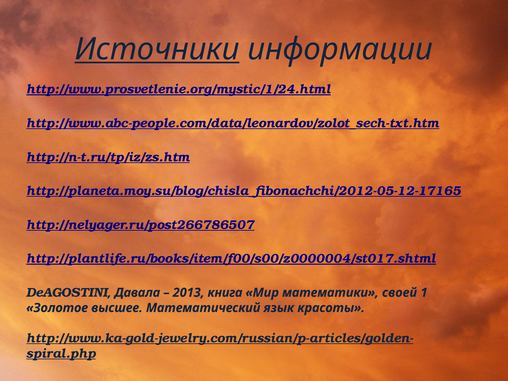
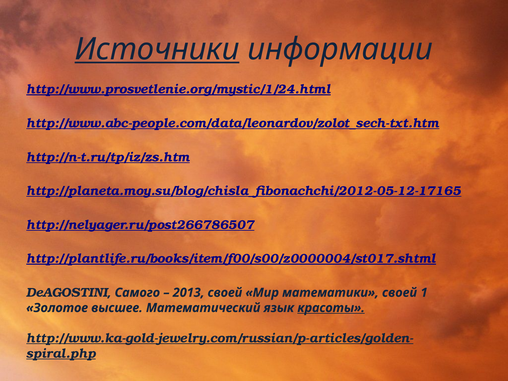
Давала: Давала -> Самого (137, 293)
2013 книга: книга -> своей (225, 293)
красоты underline: none -> present (331, 308)
